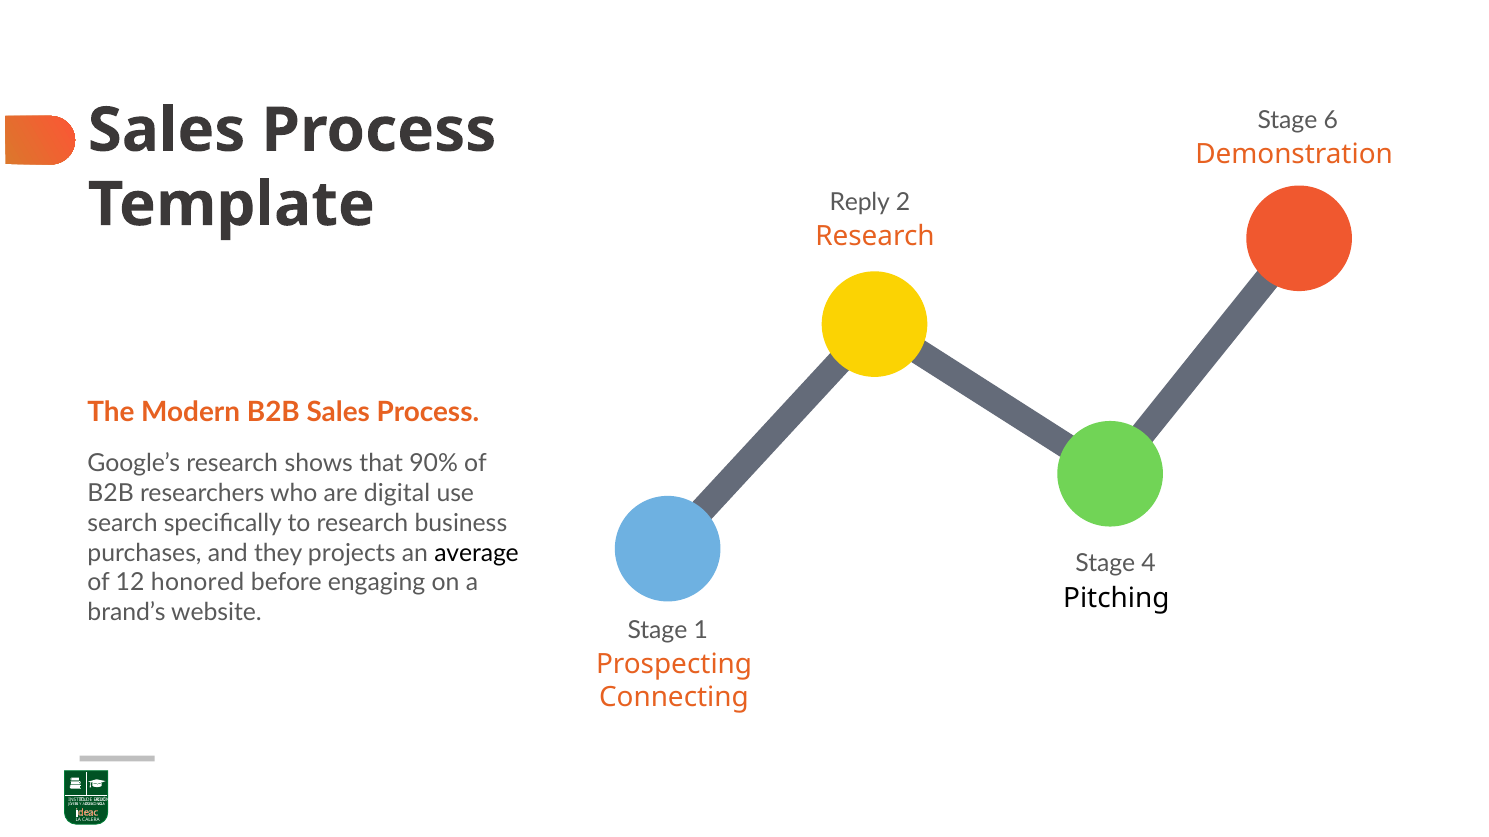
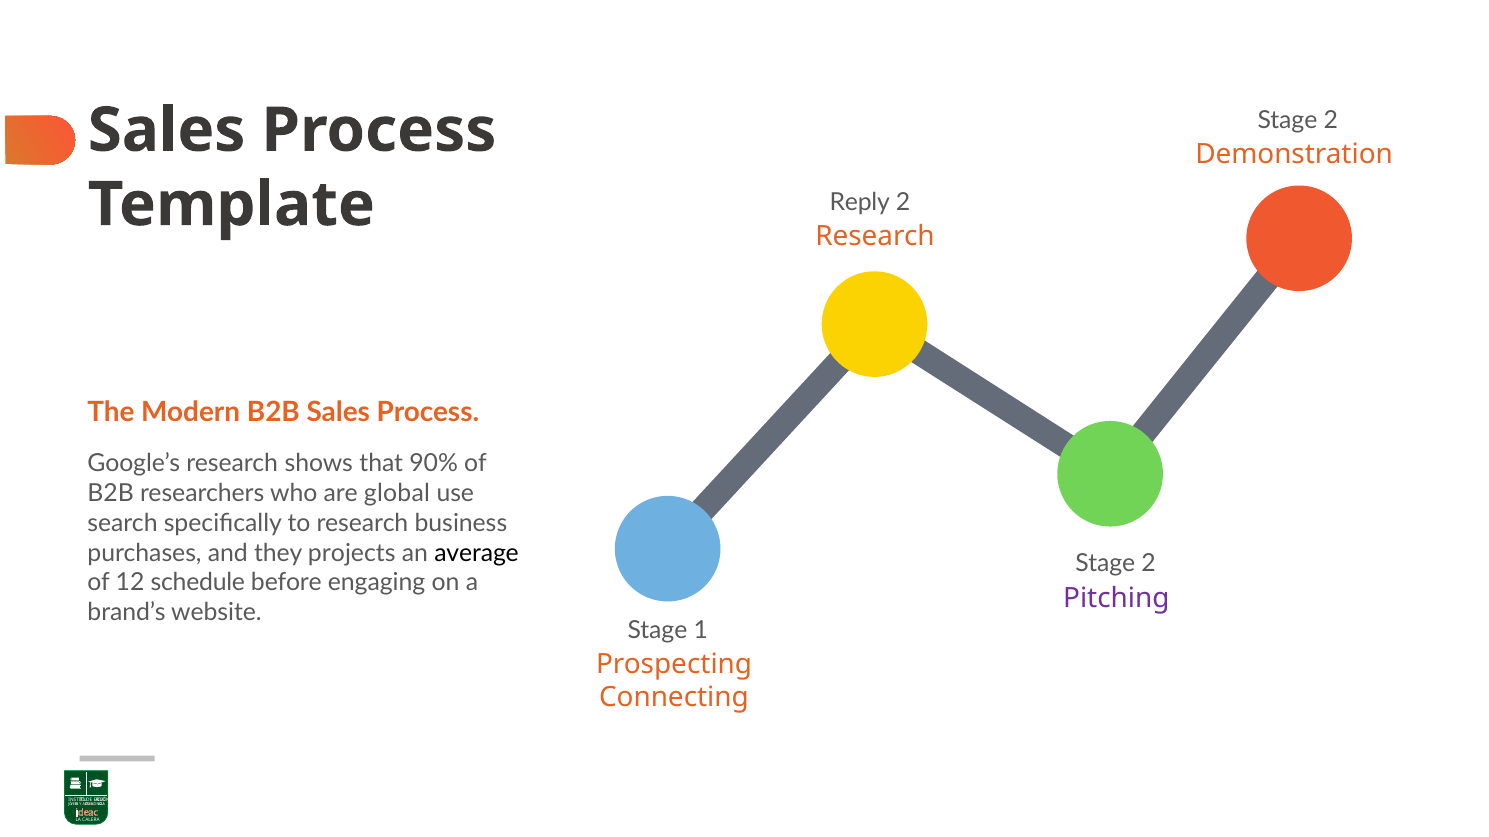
6: 6 -> 2 (1331, 120)
digital: digital -> global (397, 494)
4: 4 -> 2 (1149, 564)
honored: honored -> schedule (198, 583)
Pitching colour: black -> purple (1116, 599)
